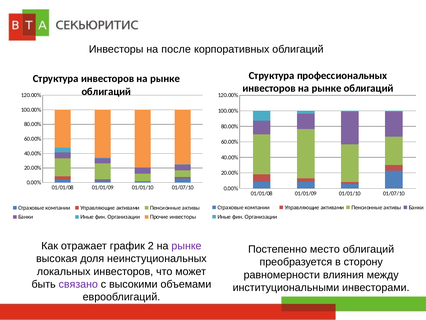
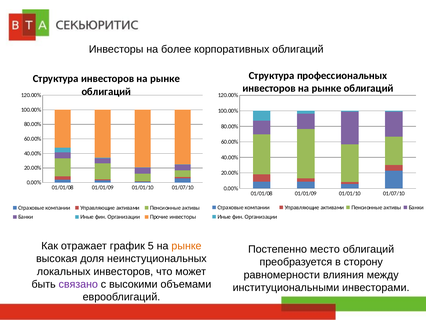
после: после -> более (176, 49)
2: 2 -> 5 (151, 246)
рынке colour: purple -> orange (186, 246)
